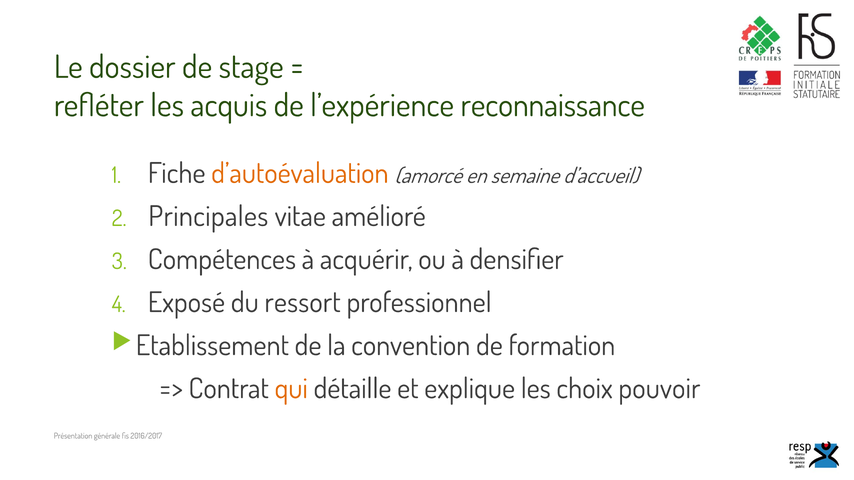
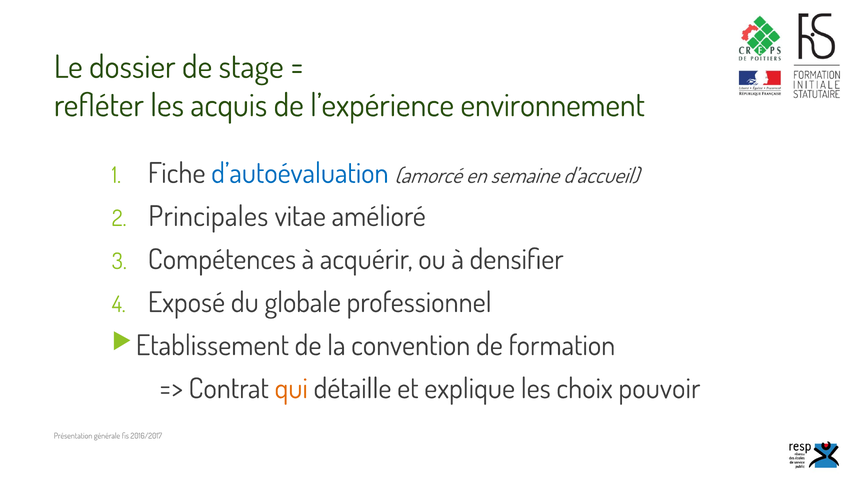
reconnaissance: reconnaissance -> environnement (553, 106)
d’autoévaluation colour: orange -> blue (300, 174)
ressort: ressort -> globale (303, 303)
